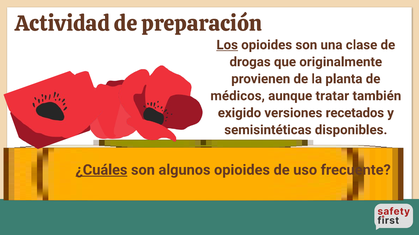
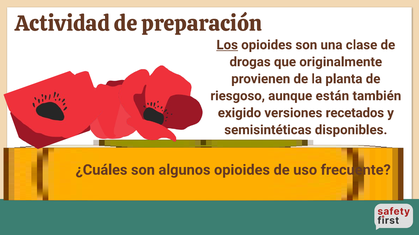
médicos: médicos -> riesgoso (238, 96)
tratar: tratar -> están (332, 96)
¿Cuáles underline: present -> none (101, 170)
